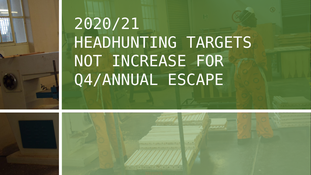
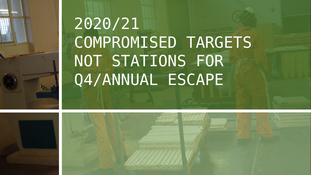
HEADHUNTING: HEADHUNTING -> COMPROMISED (126, 43)
INCREASE: INCREASE -> STATIONS (149, 61)
